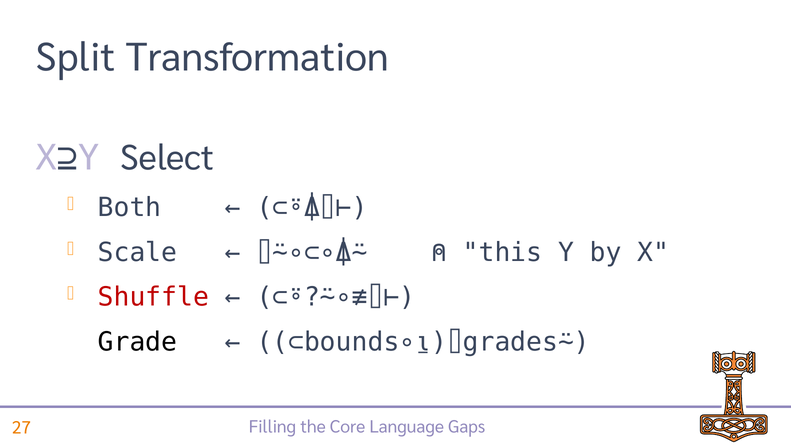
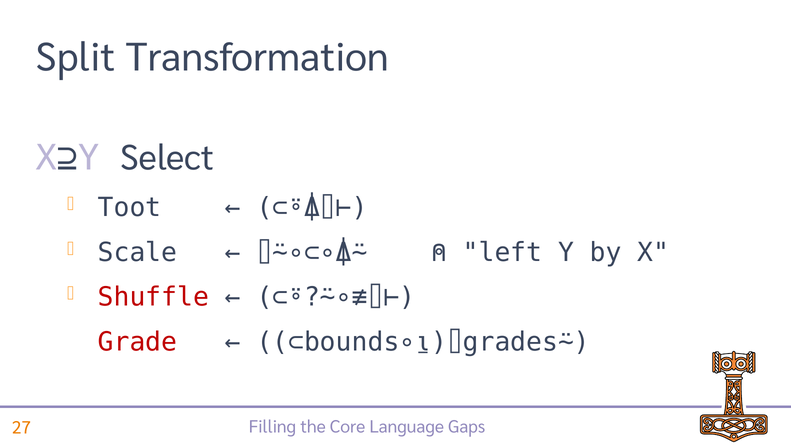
Both: Both -> Toot (130, 208)
this: this -> left (503, 252)
Grade colour: black -> red (138, 342)
